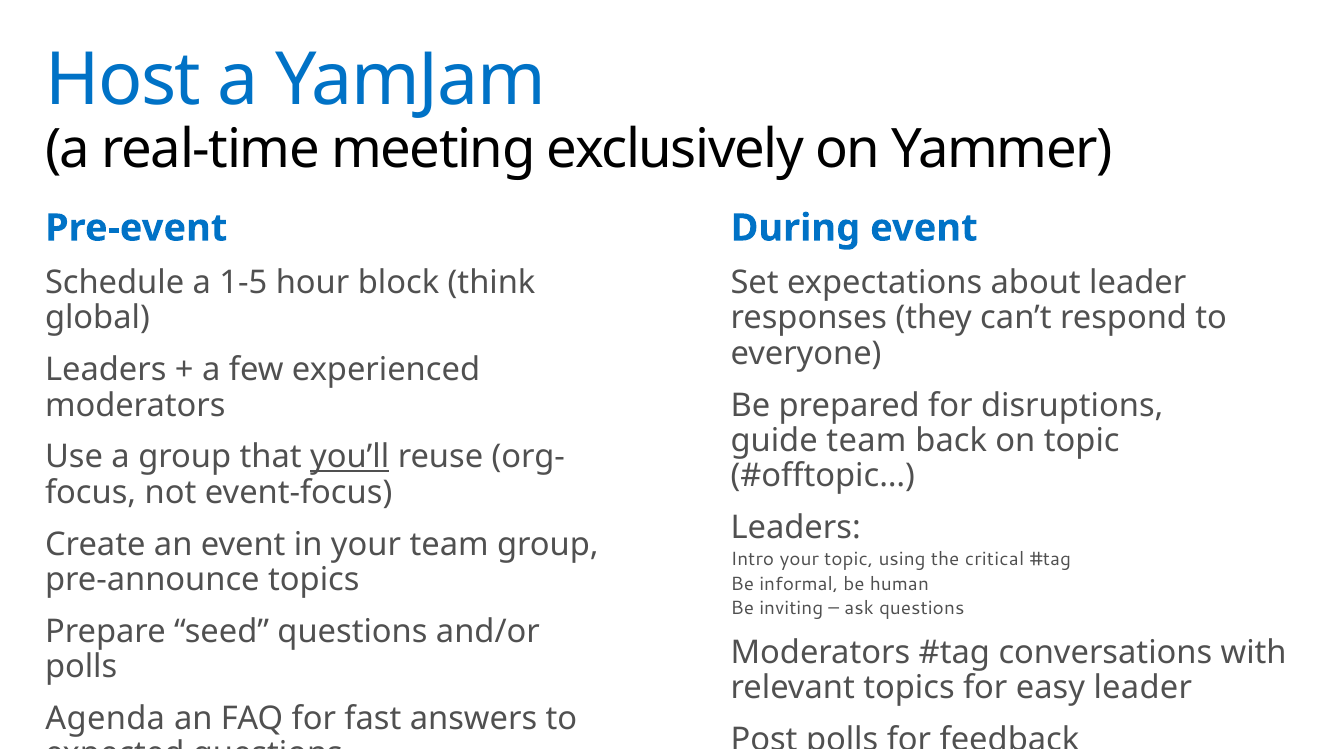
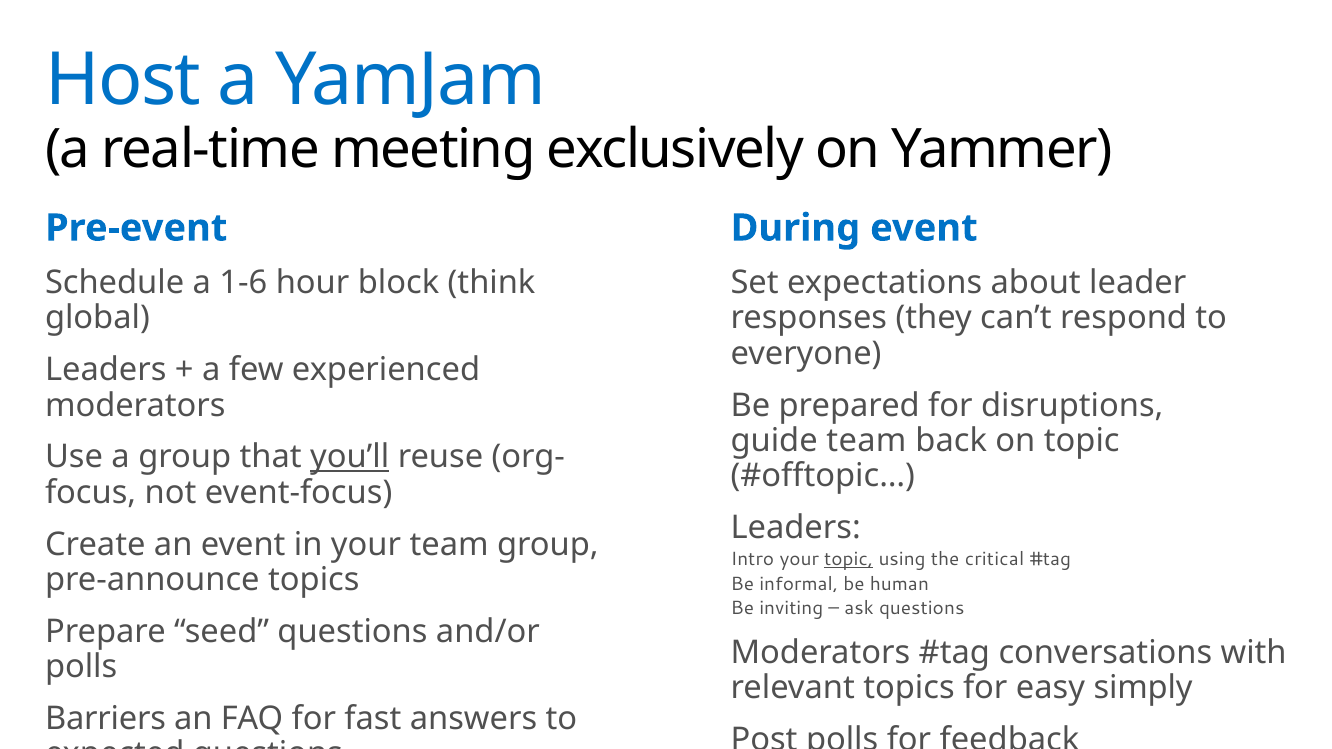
1-5: 1-5 -> 1-6 (243, 283)
topic underline: none -> present (849, 560)
easy leader: leader -> simply (1143, 688)
Agenda: Agenda -> Barriers (105, 719)
